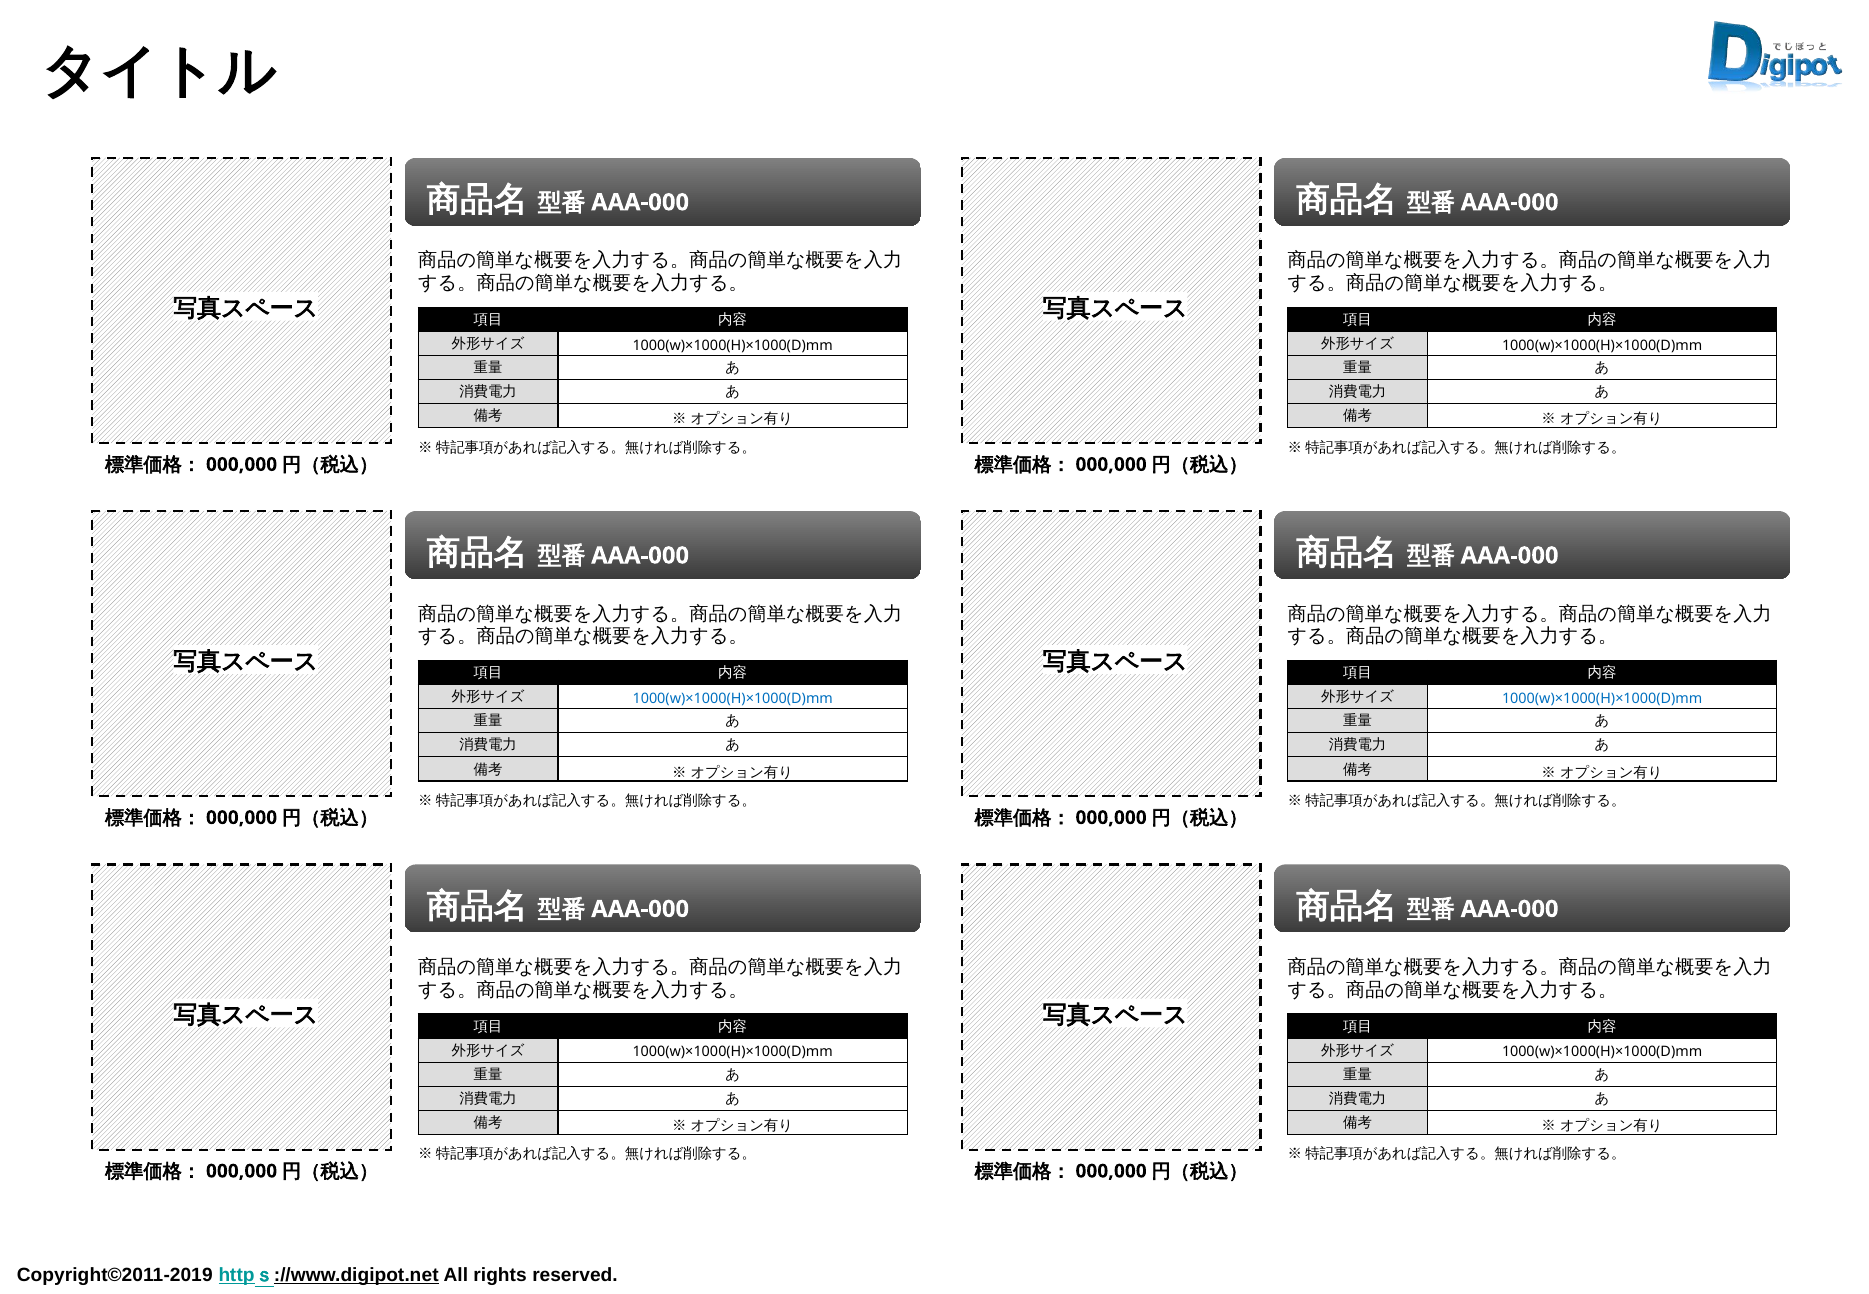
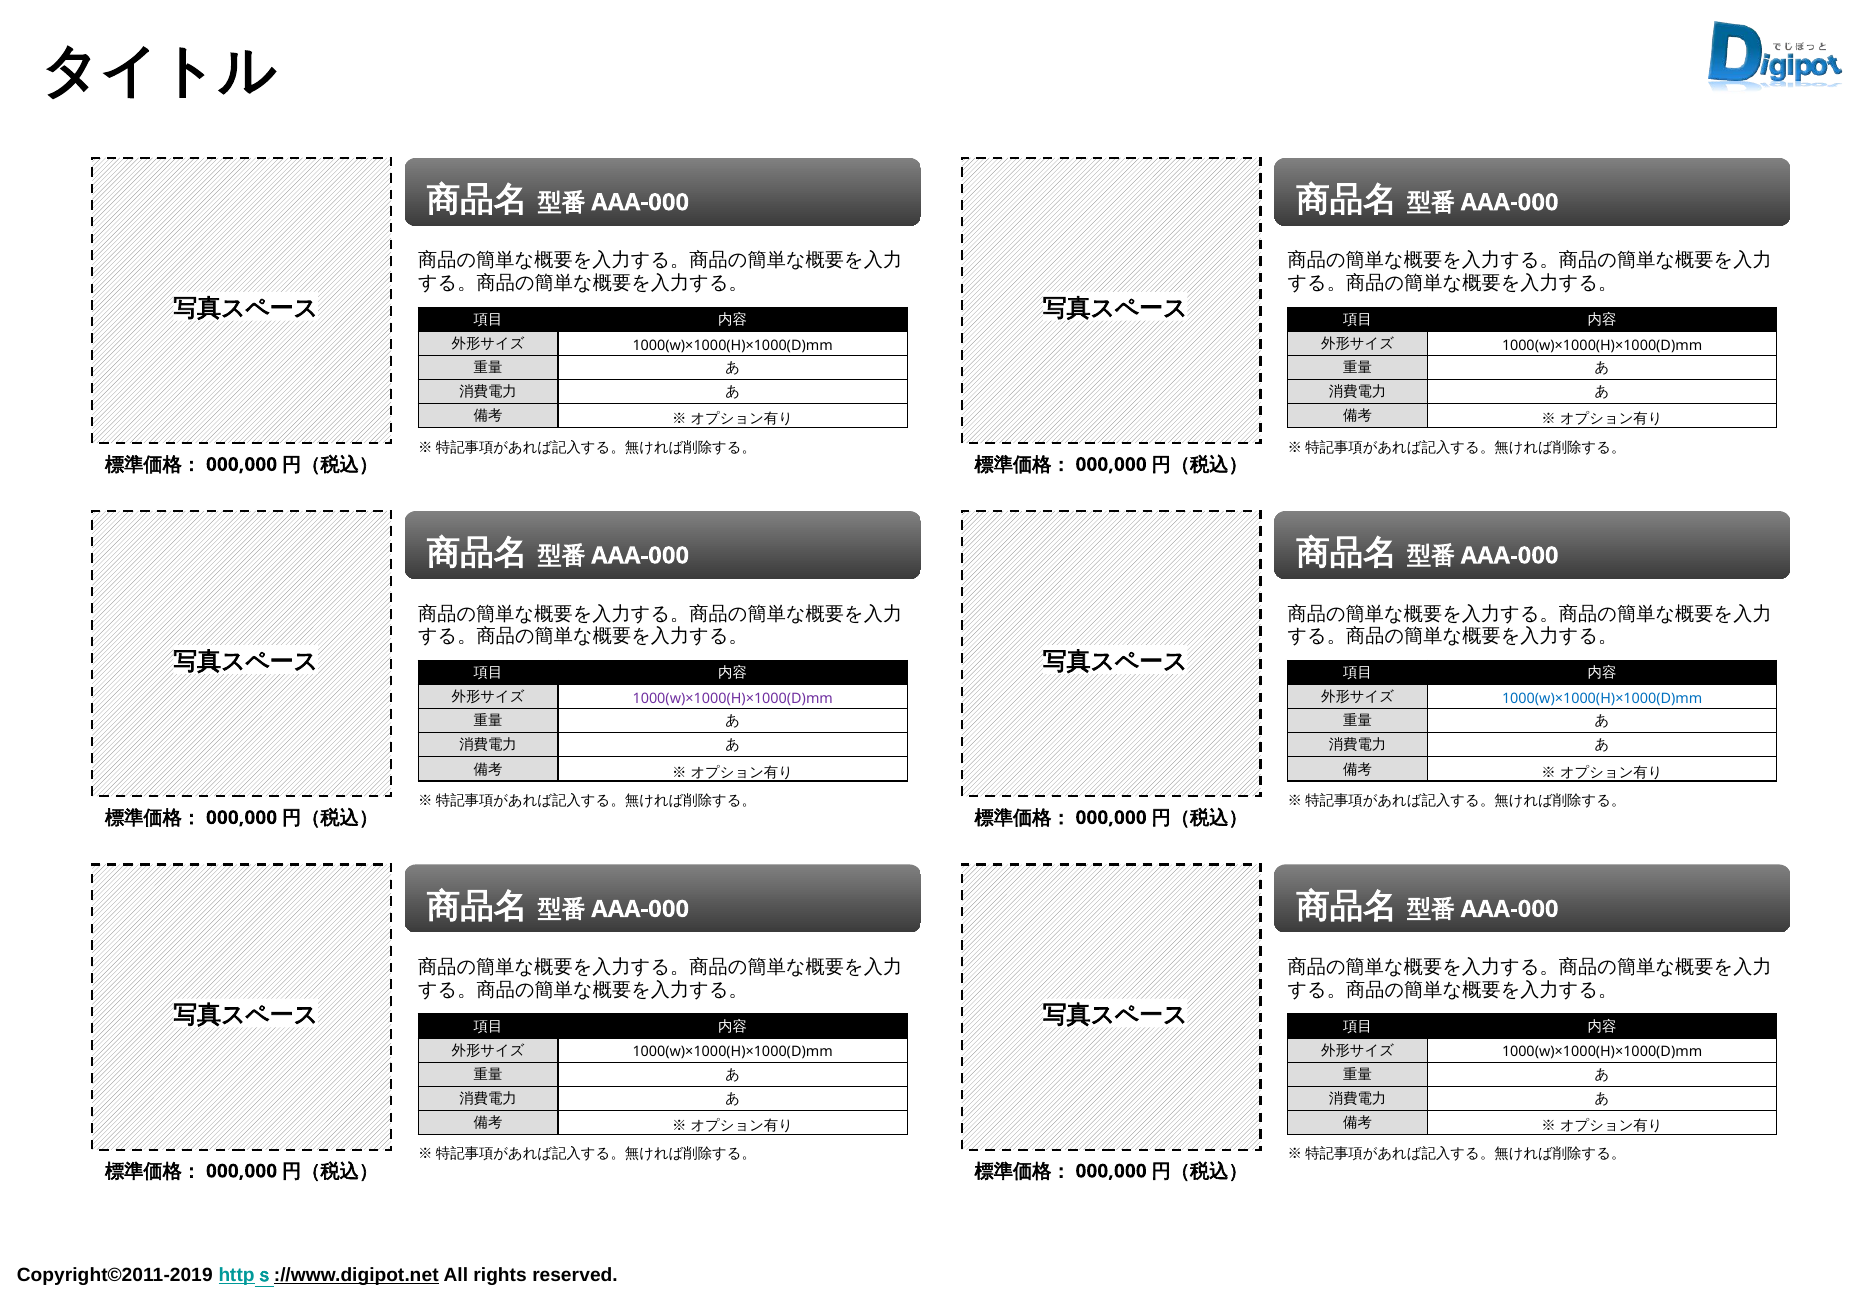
1000(w)×1000(H)×1000(D)mm colour: blue -> purple (733, 698)
